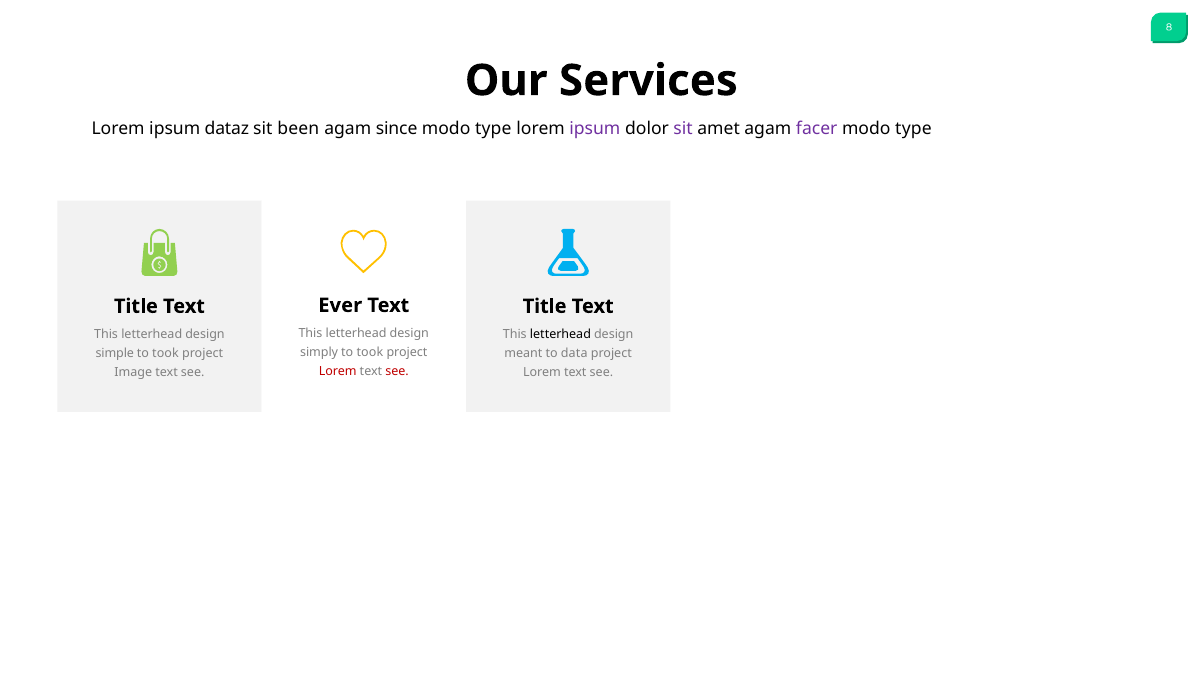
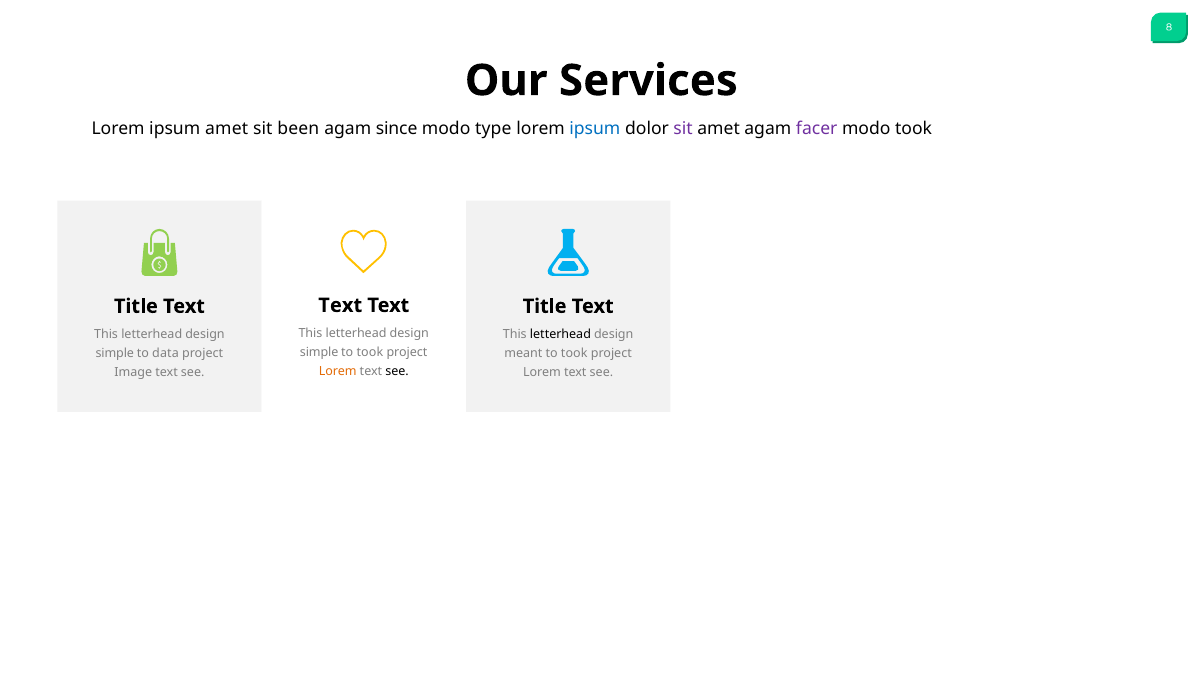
ipsum dataz: dataz -> amet (227, 128)
ipsum colour: purple -> blue (595, 128)
type: type -> took (914, 128)
Ever: Ever -> Text (340, 305)
simply: simply -> simple (319, 352)
took: took -> data (166, 353)
meant to data: data -> took (574, 353)
Lorem colour: red -> orange (338, 371)
see colour: red -> black (397, 371)
